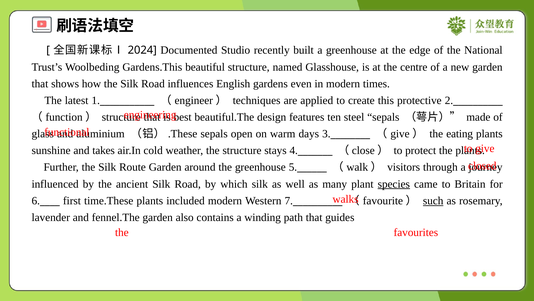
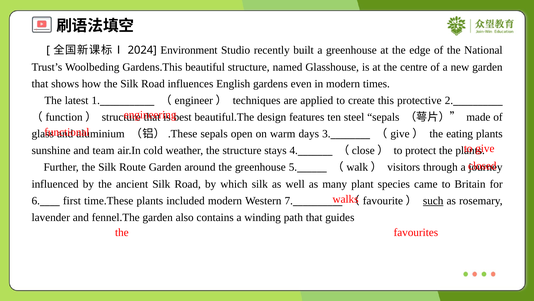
Documented: Documented -> Environment (189, 50)
takes: takes -> team (103, 150)
species underline: present -> none (394, 184)
